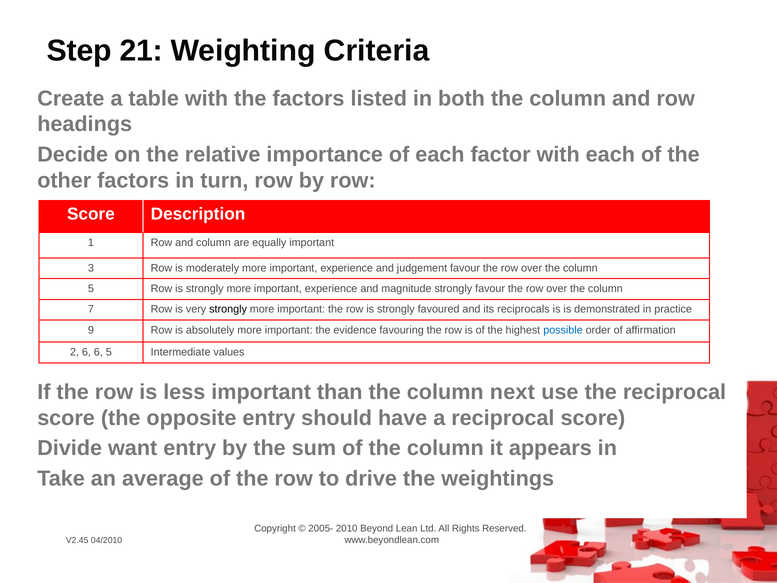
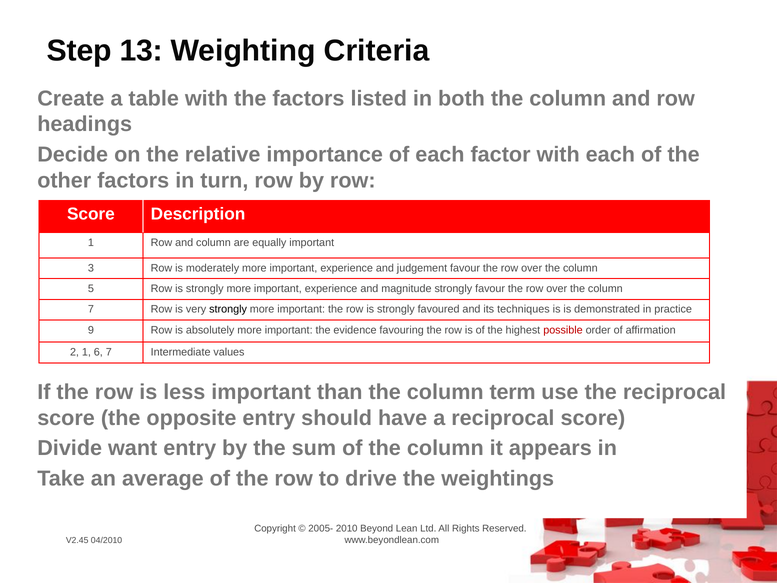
21: 21 -> 13 (141, 51)
reciprocals: reciprocals -> techniques (523, 309)
possible colour: blue -> red (563, 330)
2 6: 6 -> 1 (86, 352)
6 5: 5 -> 7 (109, 352)
next: next -> term (513, 392)
